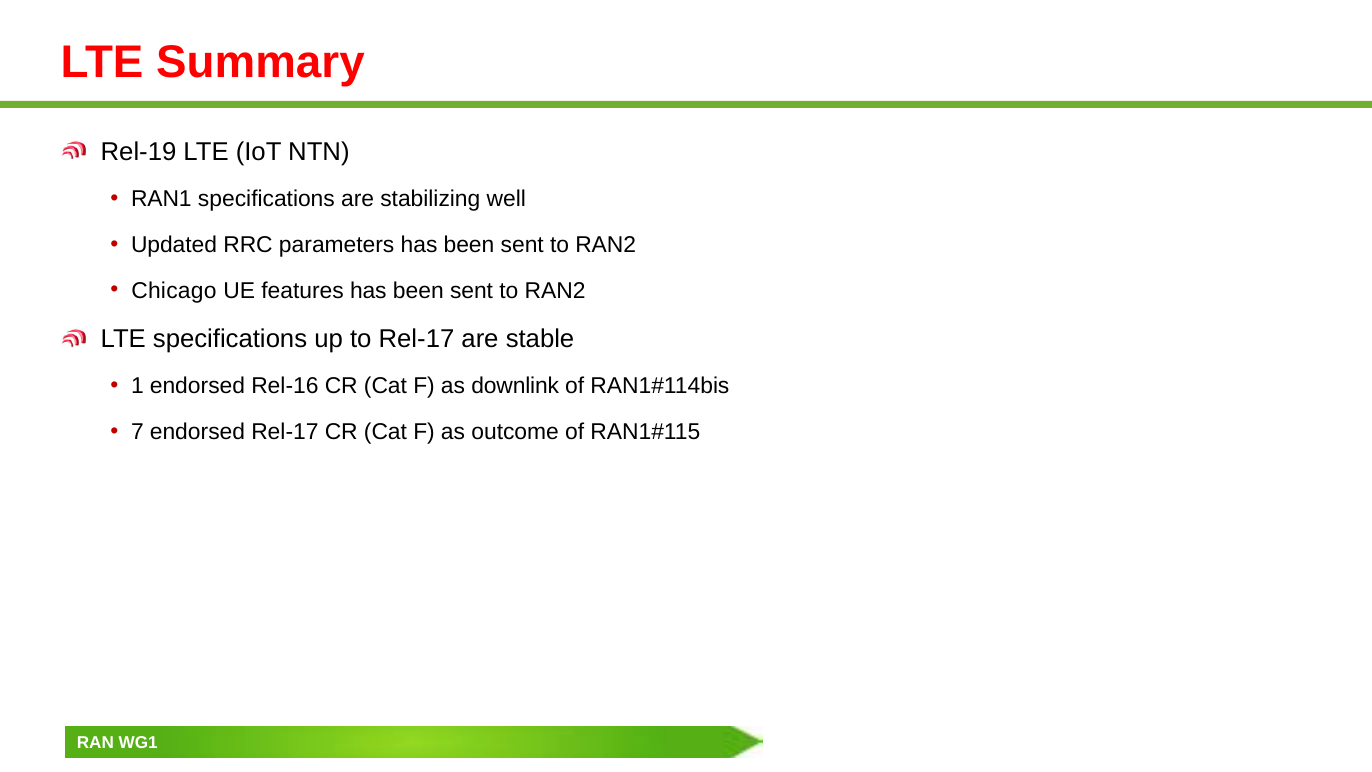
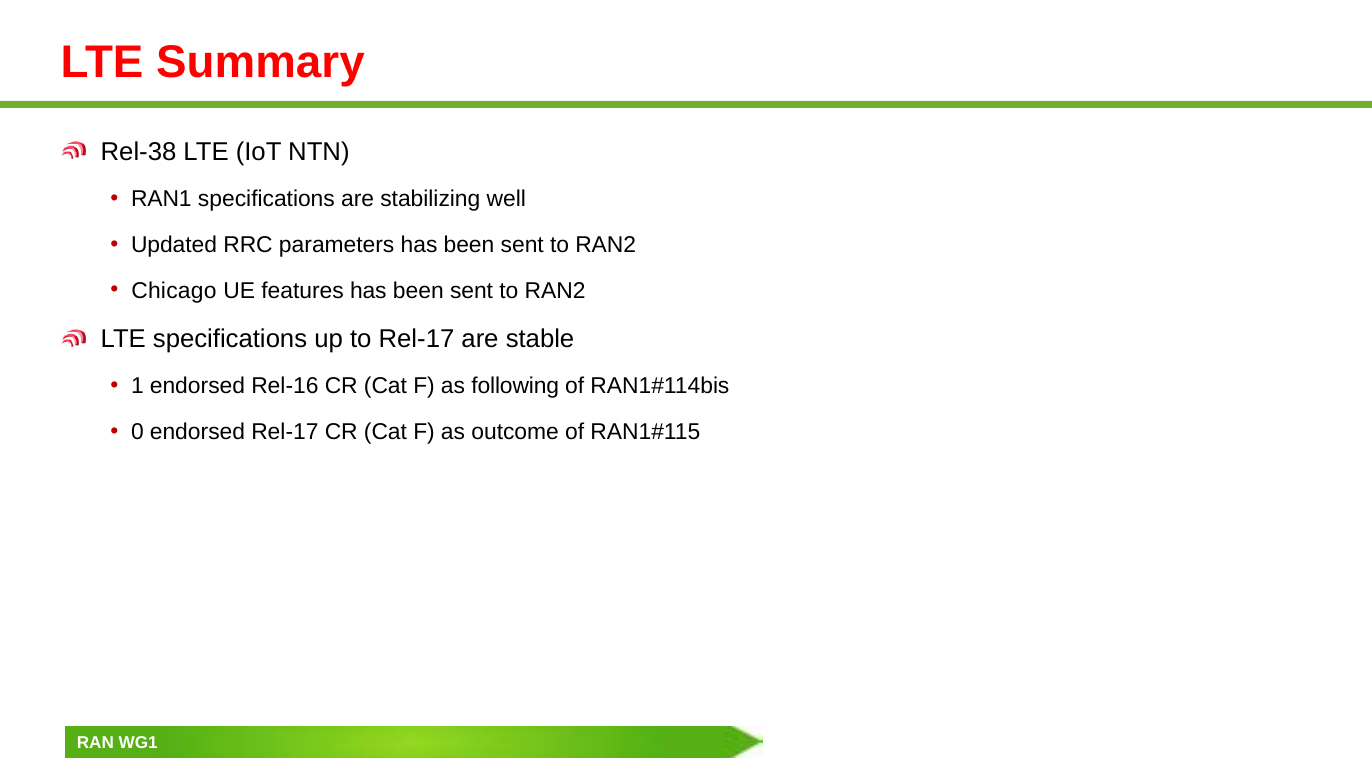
Rel-19: Rel-19 -> Rel-38 (139, 152)
downlink: downlink -> following (515, 386)
7: 7 -> 0 (137, 432)
